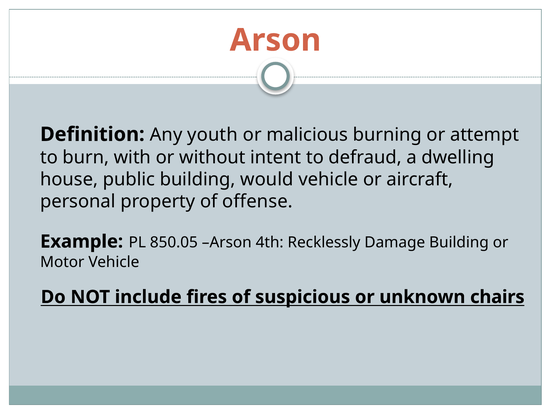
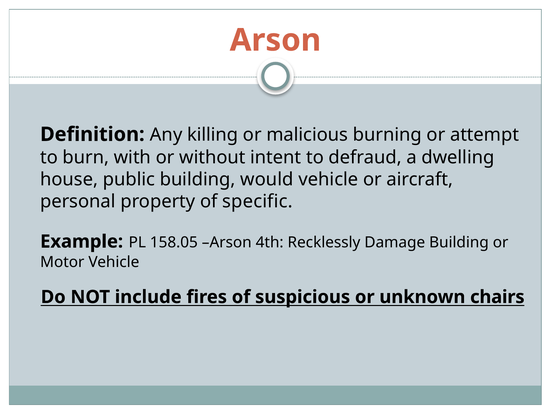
youth: youth -> killing (213, 135)
offense: offense -> specific (257, 201)
850.05: 850.05 -> 158.05 (174, 242)
